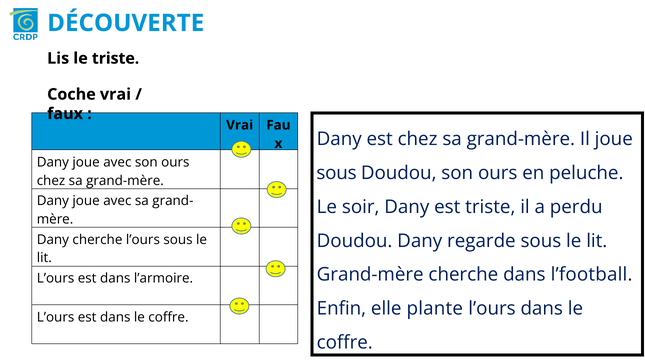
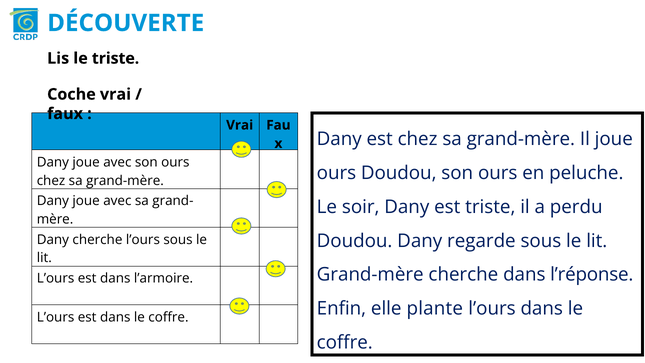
sous: sous -> ours (336, 173)
l’football: l’football -> l’réponse (592, 275)
